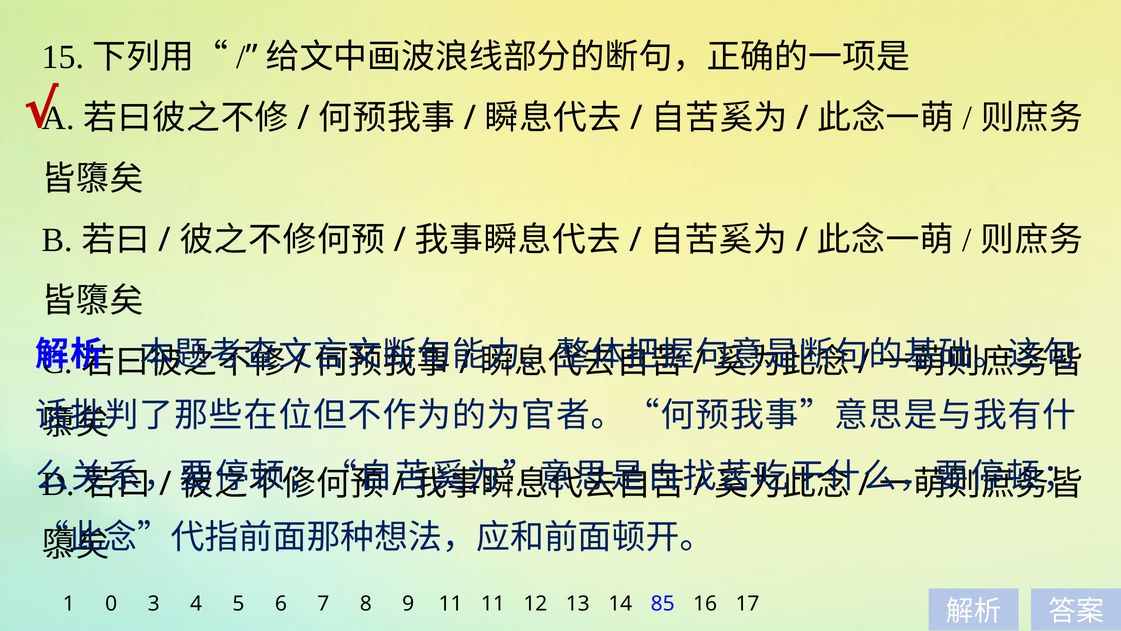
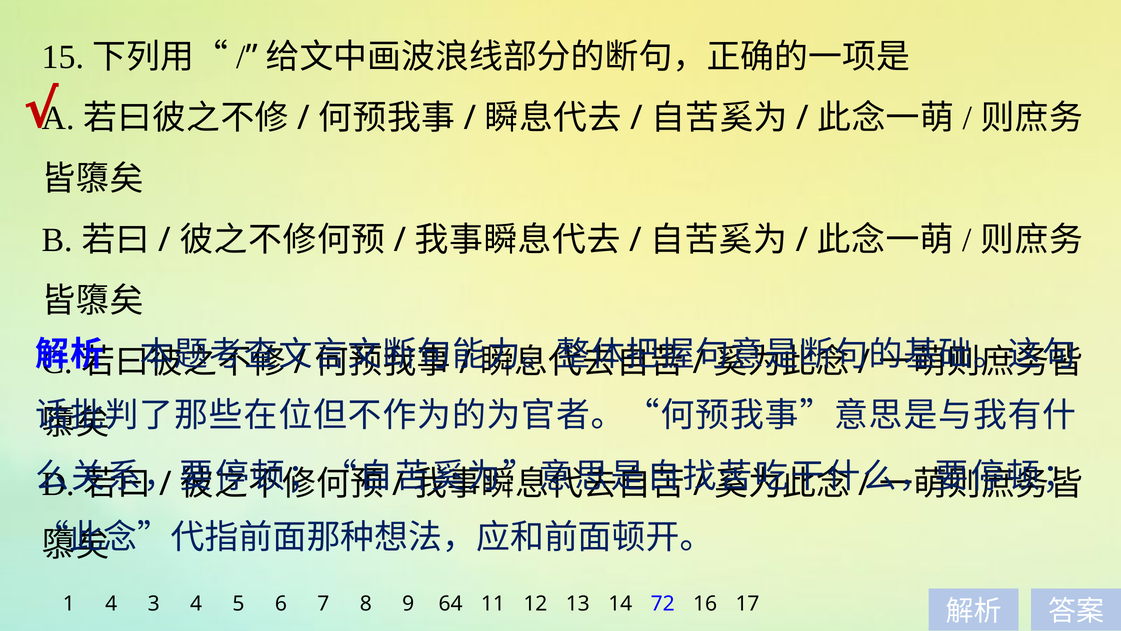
1 0: 0 -> 4 (111, 603)
9 11: 11 -> 64 (451, 603)
85: 85 -> 72 (663, 603)
